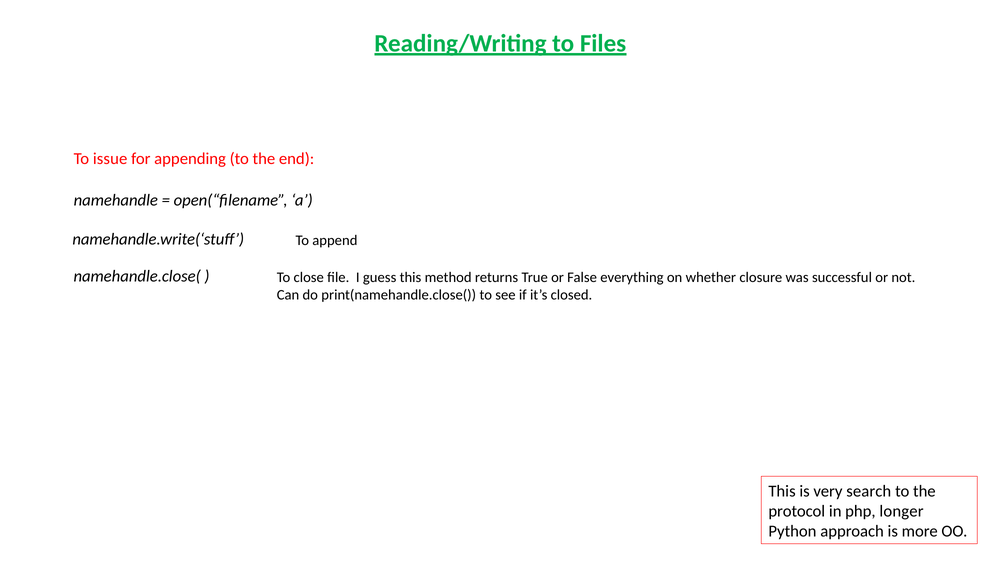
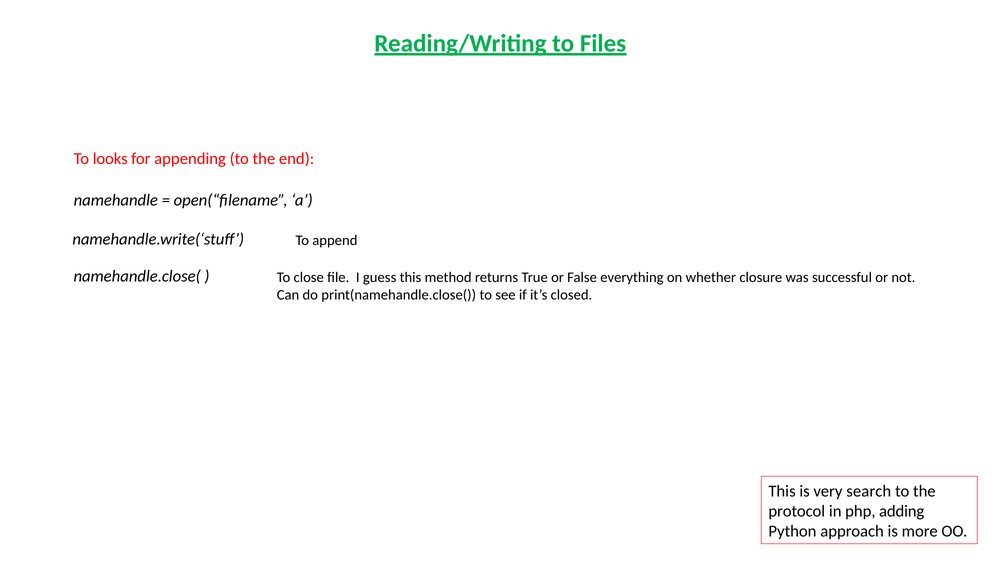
issue: issue -> looks (110, 159)
longer: longer -> adding (902, 511)
